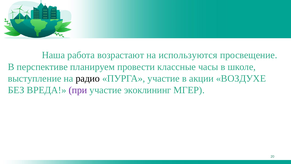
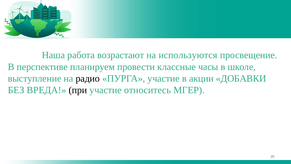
ВОЗДУХЕ: ВОЗДУХЕ -> ДОБАВКИ (241, 78)
при colour: purple -> black (78, 90)
экоклининг: экоклининг -> относитесь (147, 90)
